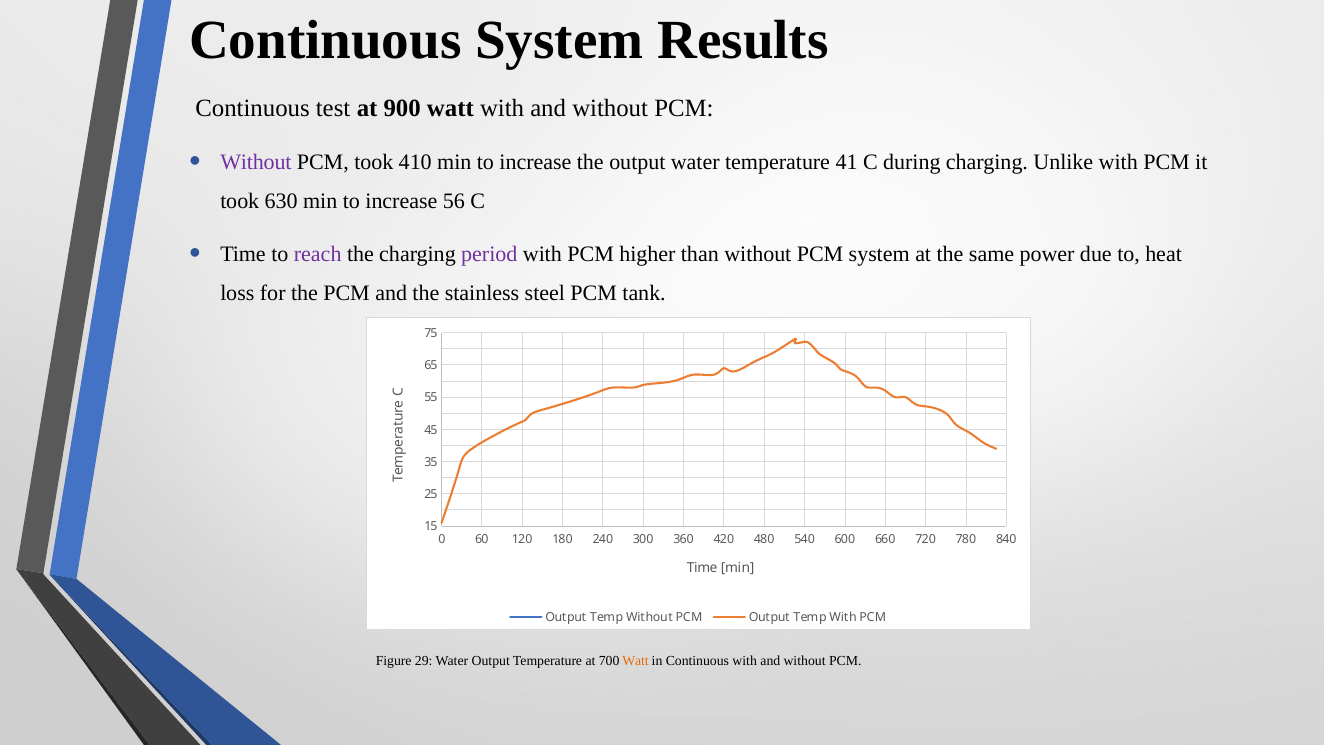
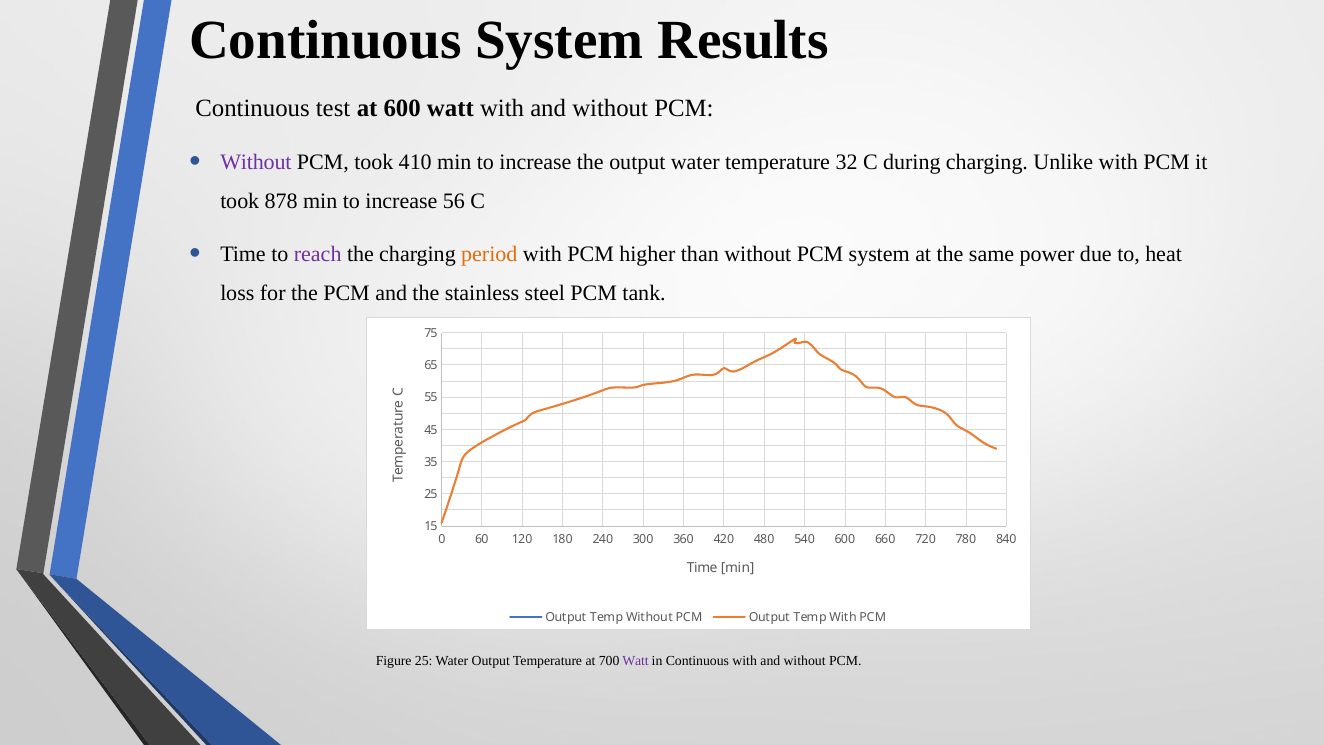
at 900: 900 -> 600 (402, 108)
41: 41 -> 32 (847, 162)
630: 630 -> 878 (281, 201)
period colour: purple -> orange (489, 254)
Figure 29: 29 -> 25 (424, 660)
Watt colour: orange -> purple (636, 660)
